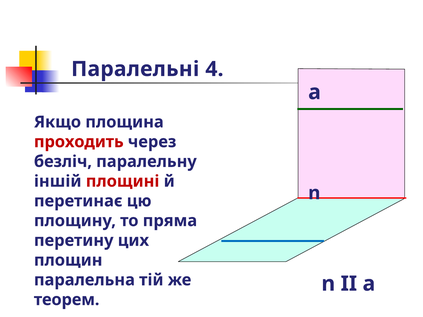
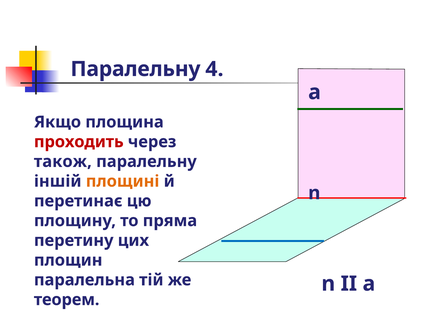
Паралельні: Паралельні -> Паралельну (135, 69)
безліч: безліч -> також (63, 162)
площині colour: red -> orange (123, 181)
